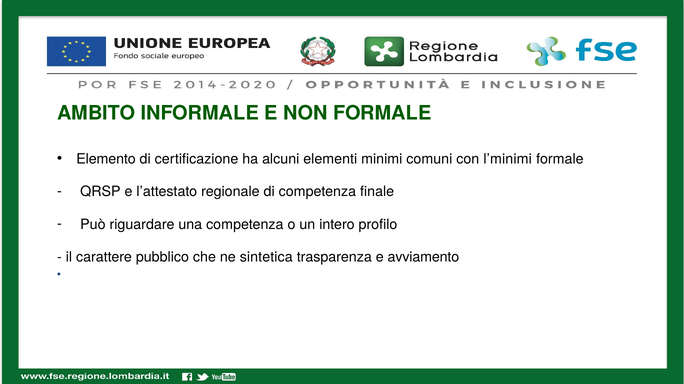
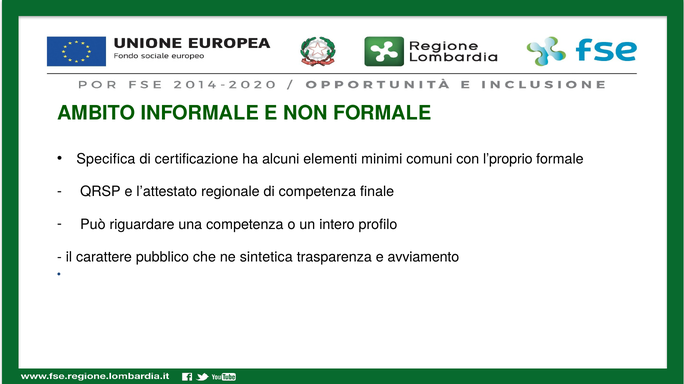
Elemento: Elemento -> Specifica (106, 159)
l’minimi: l’minimi -> l’proprio (508, 159)
